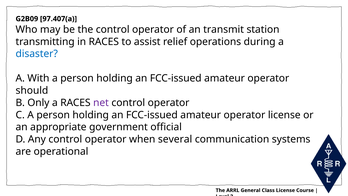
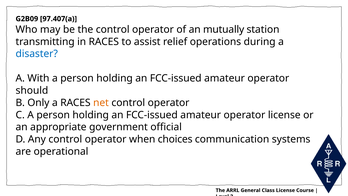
transmit: transmit -> mutually (224, 29)
net colour: purple -> orange (101, 103)
several: several -> choices (175, 139)
